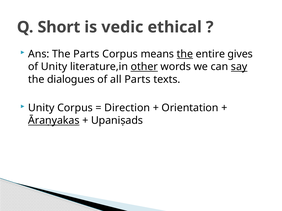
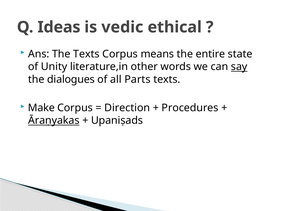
Short: Short -> Ideas (59, 27)
The Parts: Parts -> Texts (86, 54)
the underline: present -> none (185, 54)
gives: gives -> state (240, 54)
other underline: present -> none (144, 67)
Unity: Unity -> Make (41, 108)
Orientation: Orientation -> Procedures (190, 108)
